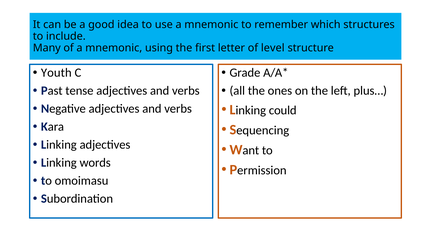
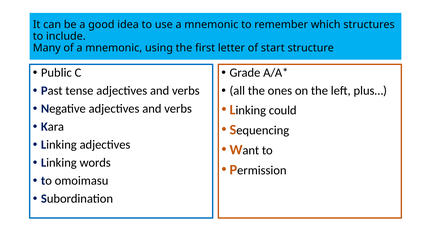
level: level -> start (273, 48)
Youth: Youth -> Public (56, 73)
